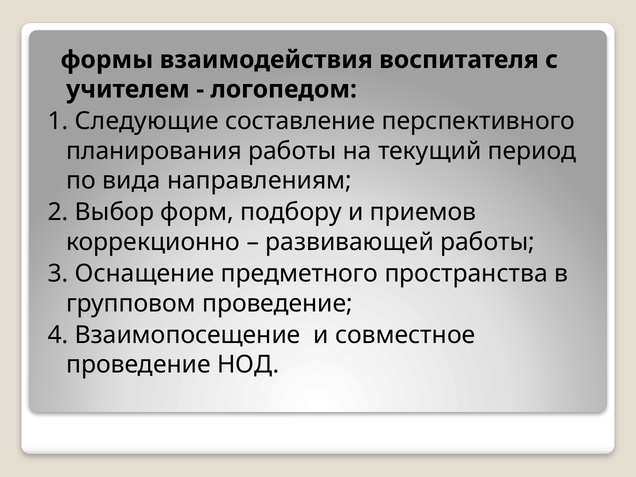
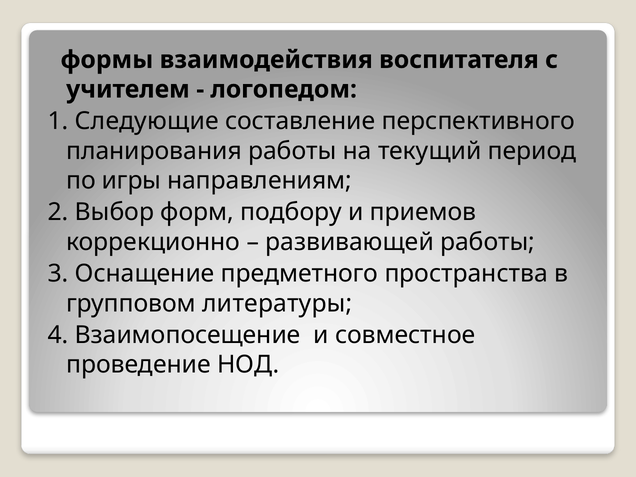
вида: вида -> игры (132, 180)
групповом проведение: проведение -> литературы (277, 303)
